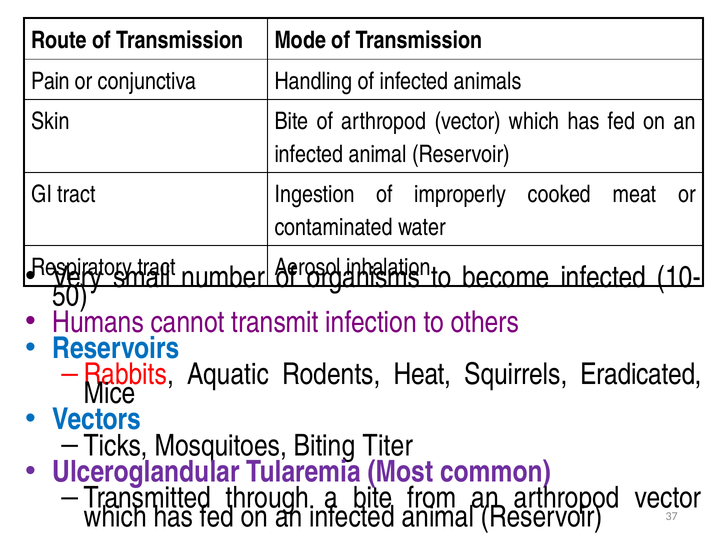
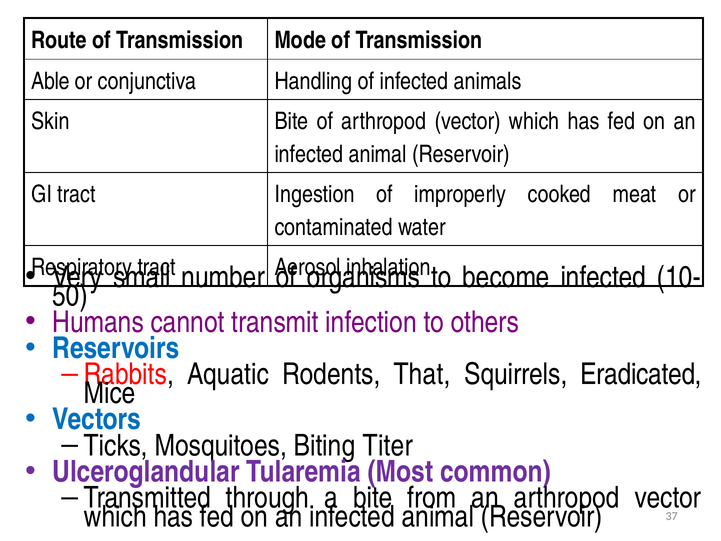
Pain: Pain -> Able (50, 81)
Heat: Heat -> That (422, 374)
